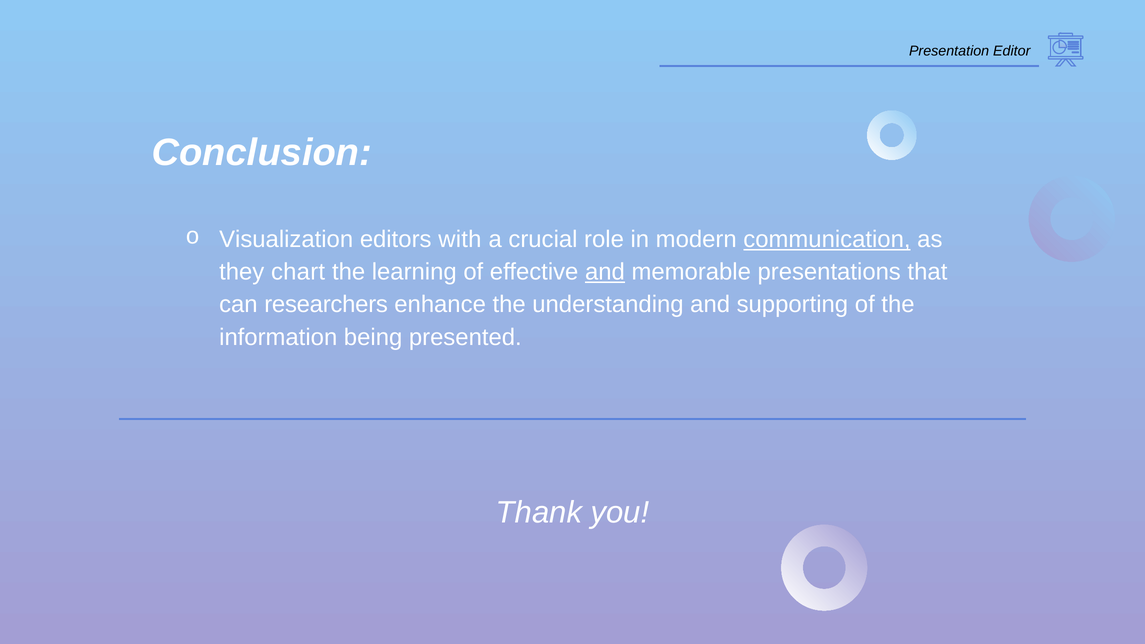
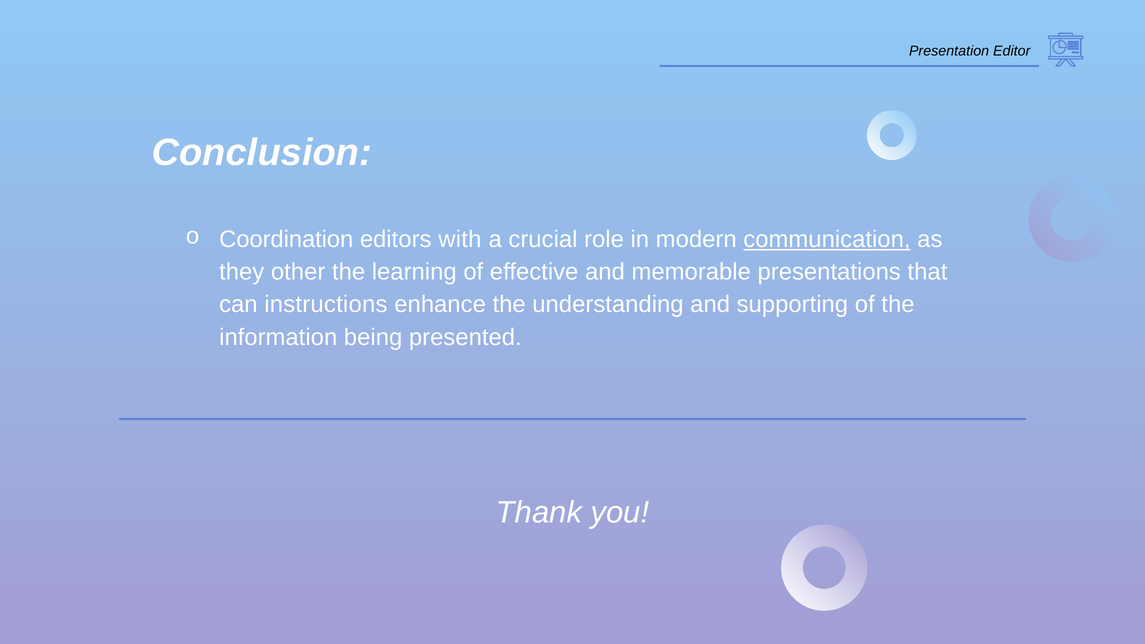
Visualization: Visualization -> Coordination (286, 239)
chart: chart -> other (298, 272)
and underline: present -> none (605, 272)
researchers: researchers -> instructions (326, 305)
